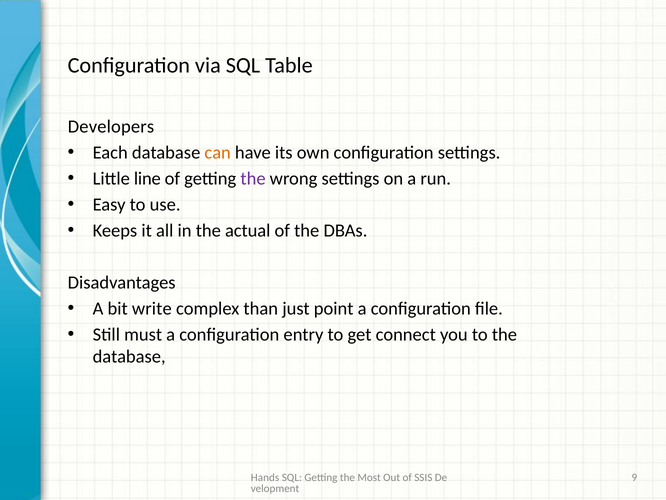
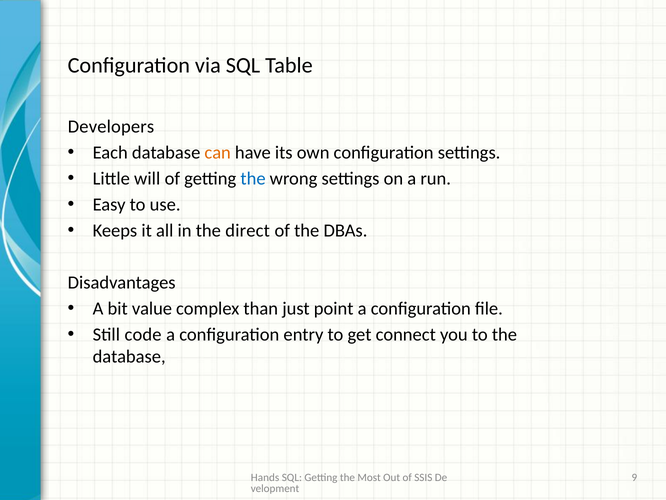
line: line -> will (147, 179)
the colour: purple -> blue (253, 179)
actual: actual -> direct (248, 230)
write: write -> value (152, 308)
must: must -> code (143, 334)
